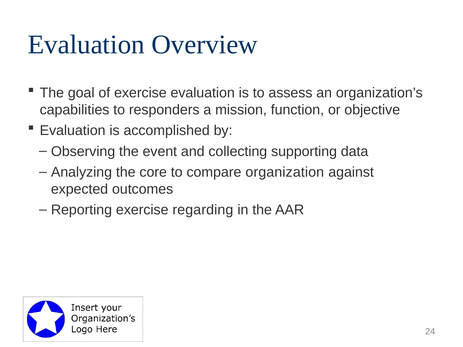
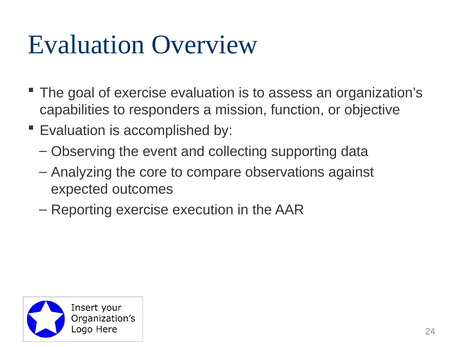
organization: organization -> observations (285, 172)
regarding: regarding -> execution (203, 210)
